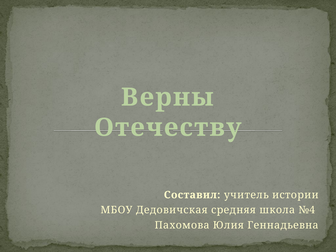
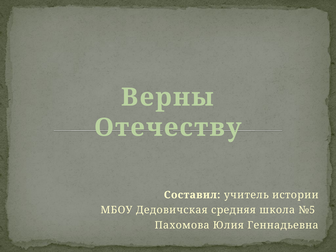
№4: №4 -> №5 (307, 210)
